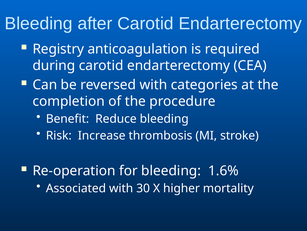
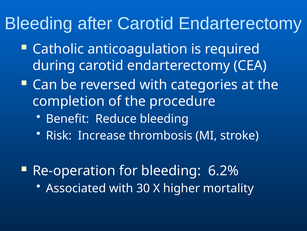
Registry: Registry -> Catholic (58, 49)
1.6%: 1.6% -> 6.2% (223, 170)
